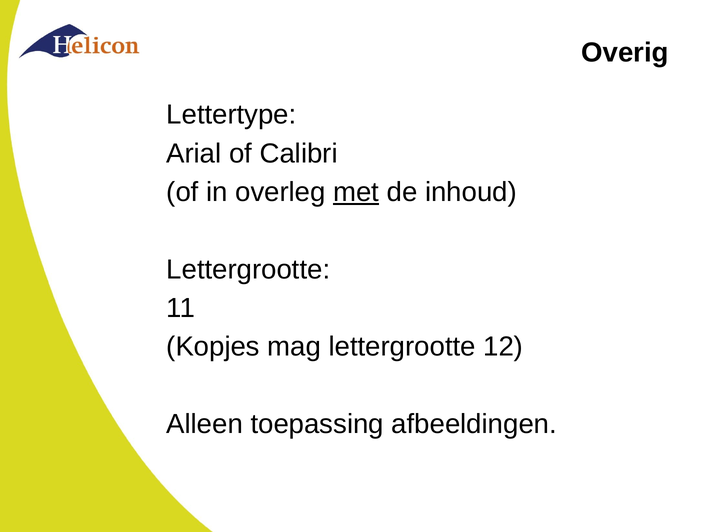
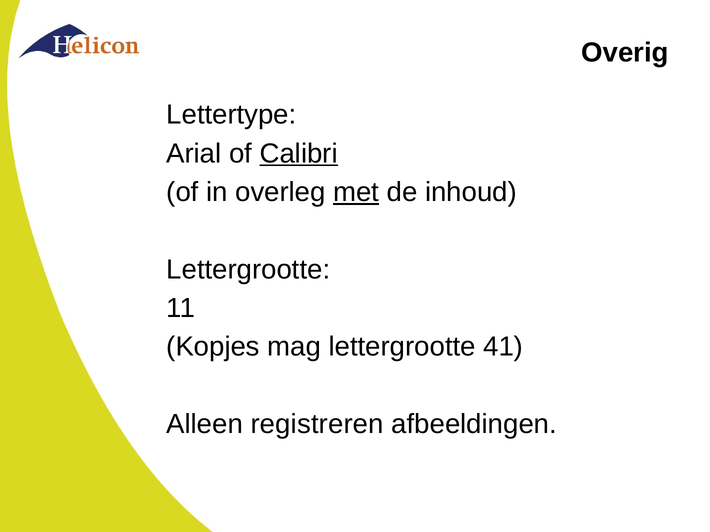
Calibri underline: none -> present (299, 154)
12: 12 -> 41 (503, 347)
toepassing: toepassing -> registreren (317, 424)
